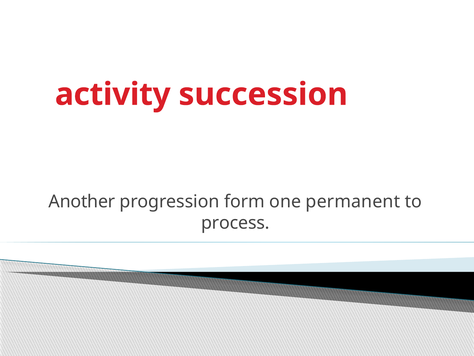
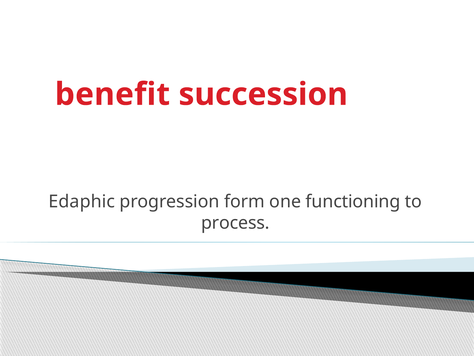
activity: activity -> benefit (112, 94)
Another: Another -> Edaphic (82, 201)
permanent: permanent -> functioning (353, 201)
